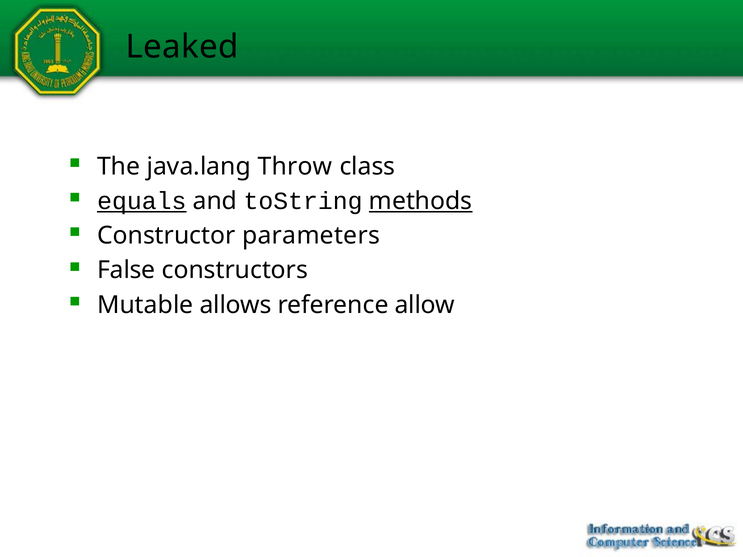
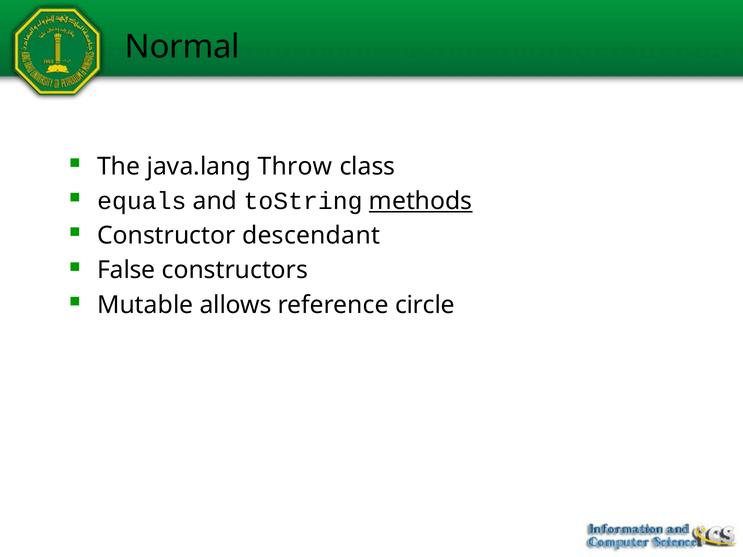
Leaked: Leaked -> Normal (182, 47)
equals underline: present -> none (142, 201)
parameters: parameters -> descendant (311, 236)
allow: allow -> circle (425, 305)
